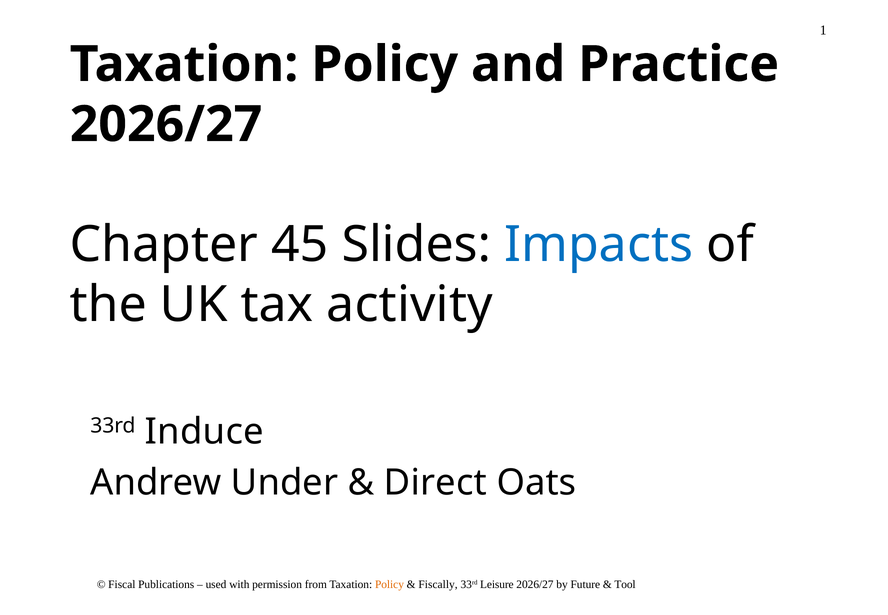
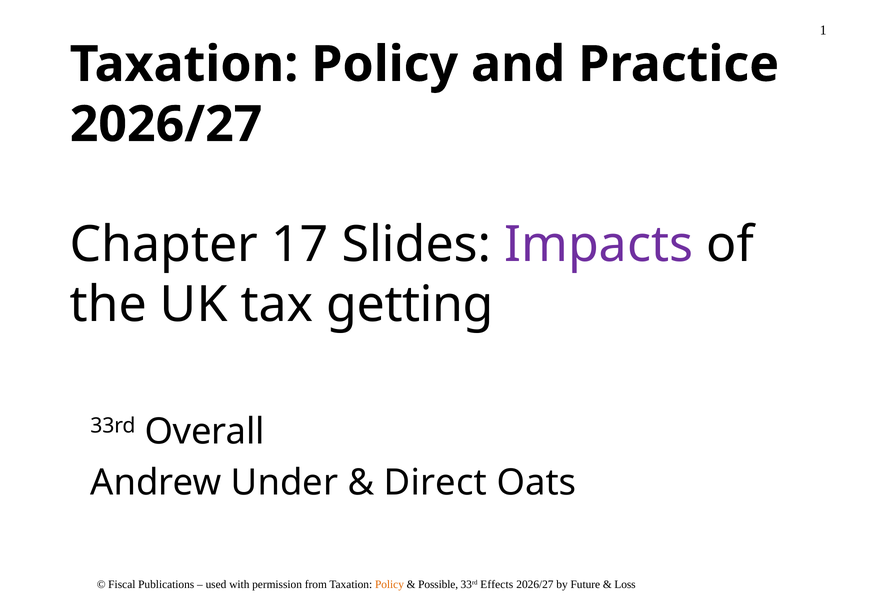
45: 45 -> 17 (300, 245)
Impacts colour: blue -> purple (599, 245)
activity: activity -> getting (410, 305)
Induce: Induce -> Overall (205, 432)
Fiscally: Fiscally -> Possible (438, 585)
Leisure: Leisure -> Effects (497, 585)
Tool: Tool -> Loss (625, 585)
